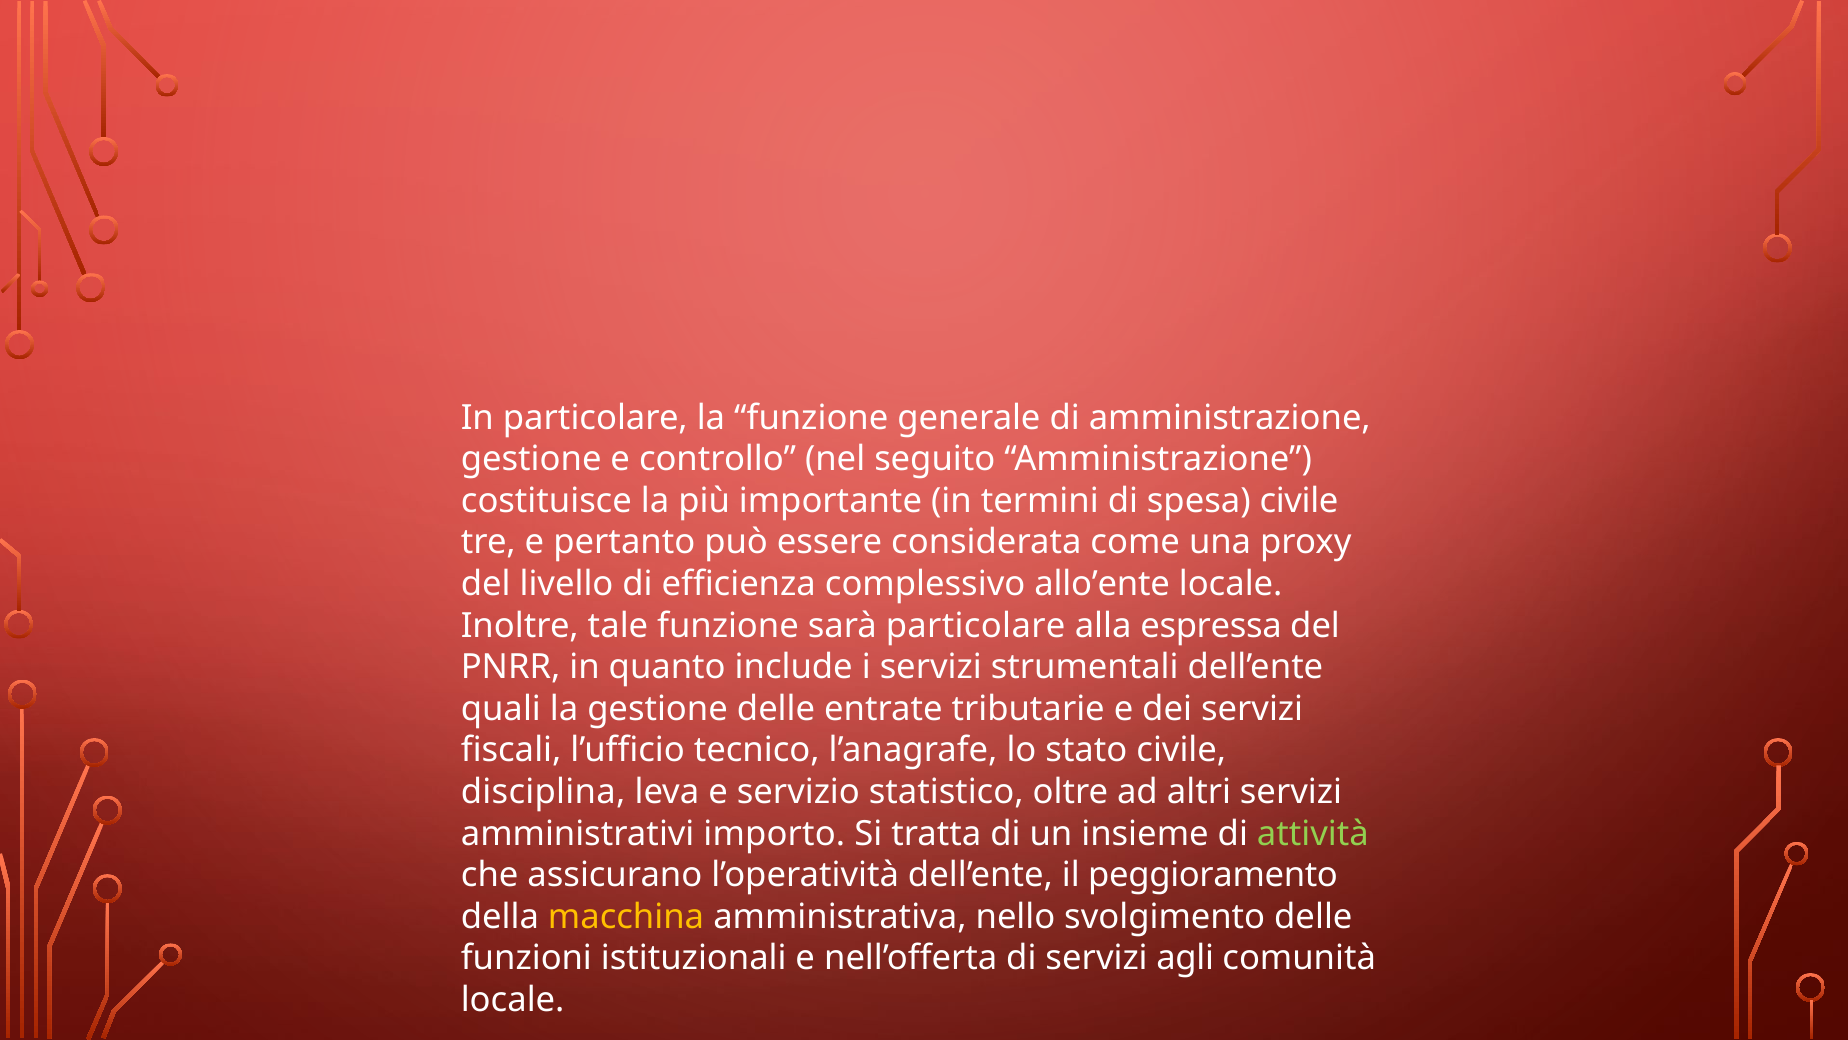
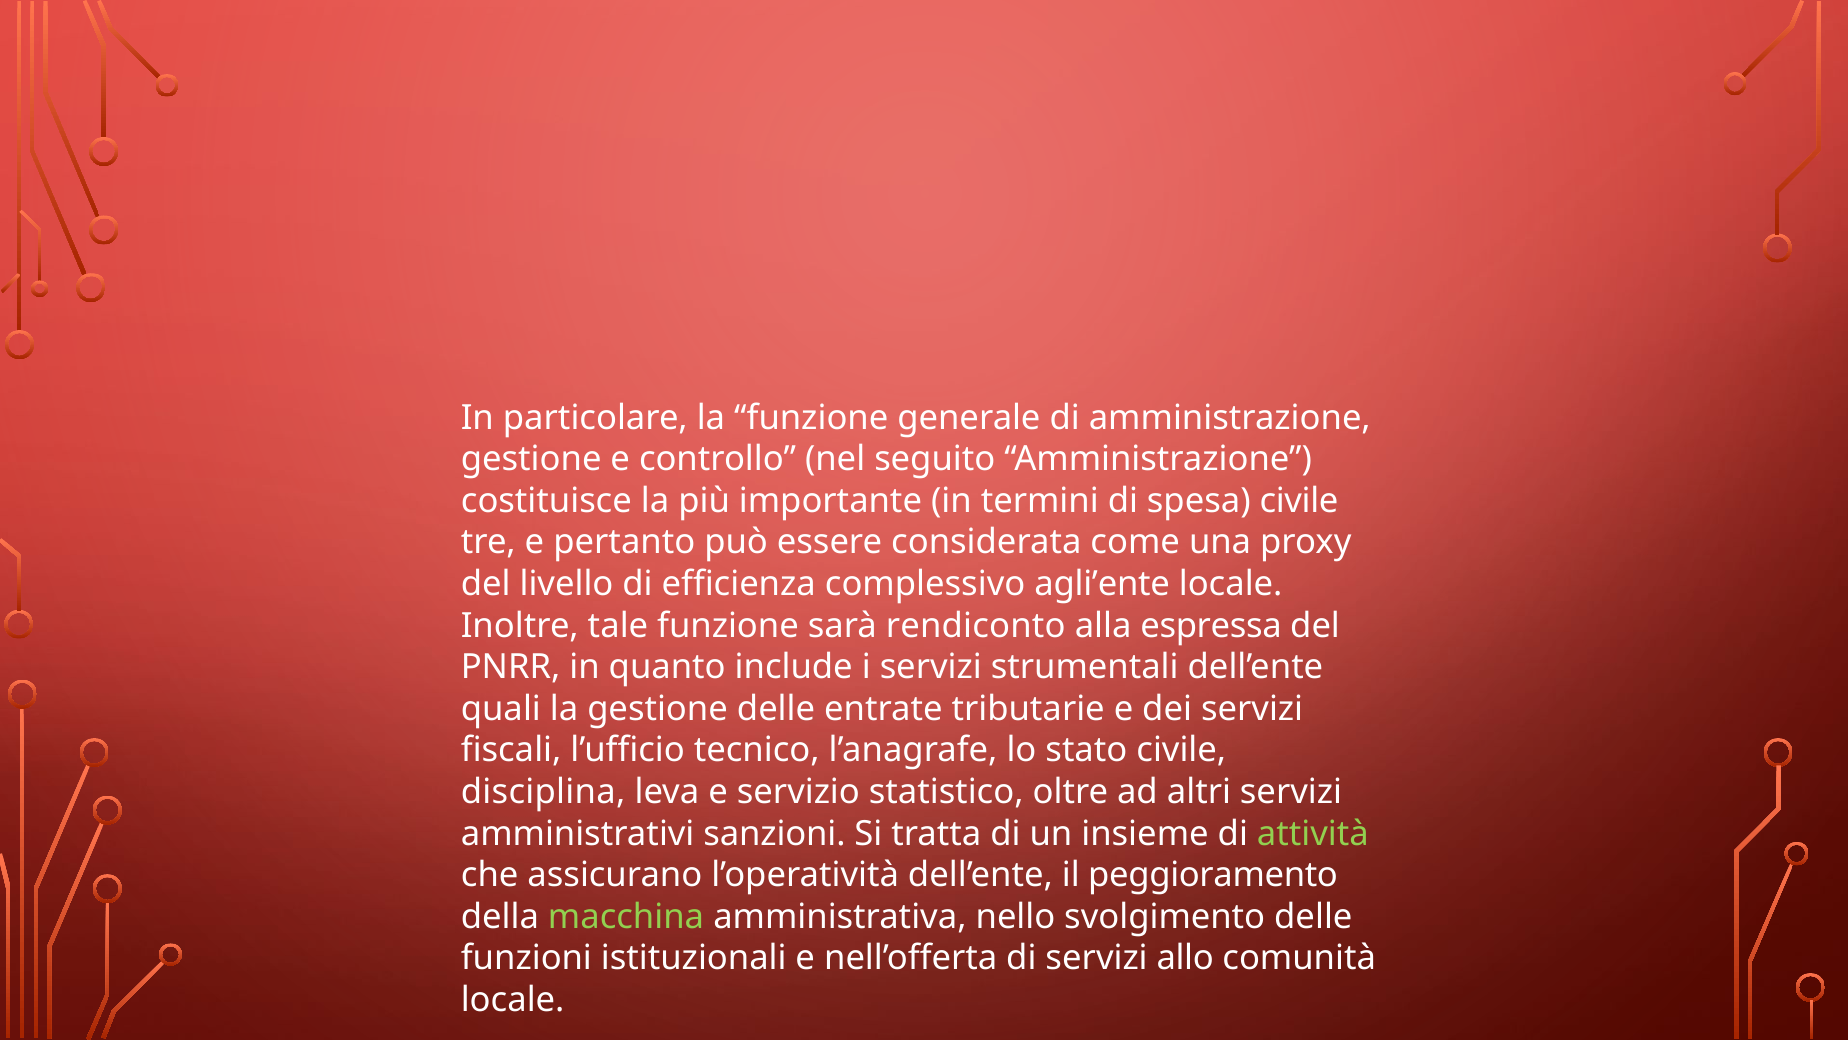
allo’ente: allo’ente -> agli’ente (1102, 584)
sarà particolare: particolare -> rendiconto (976, 625)
importo: importo -> sanzioni (774, 833)
macchina colour: yellow -> light green (626, 916)
agli: agli -> allo (1185, 958)
